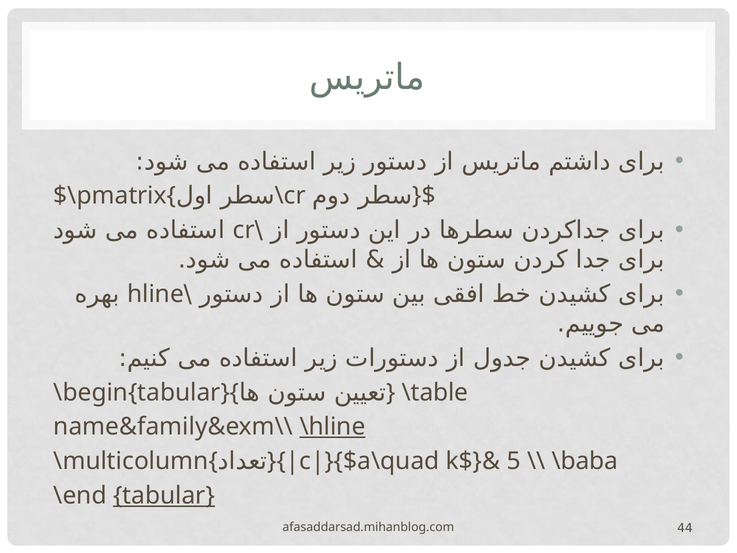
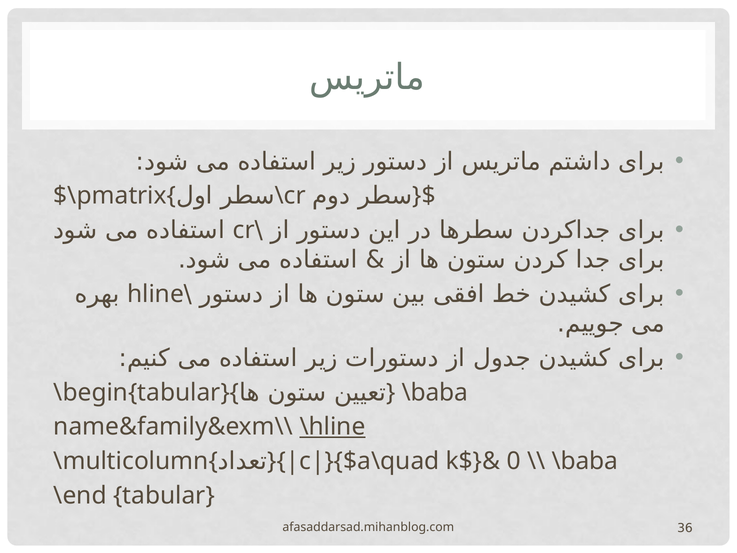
\table: \table -> \baba (435, 392)
5: 5 -> 0 (514, 461)
tabular underline: present -> none (164, 495)
44: 44 -> 36 (685, 528)
